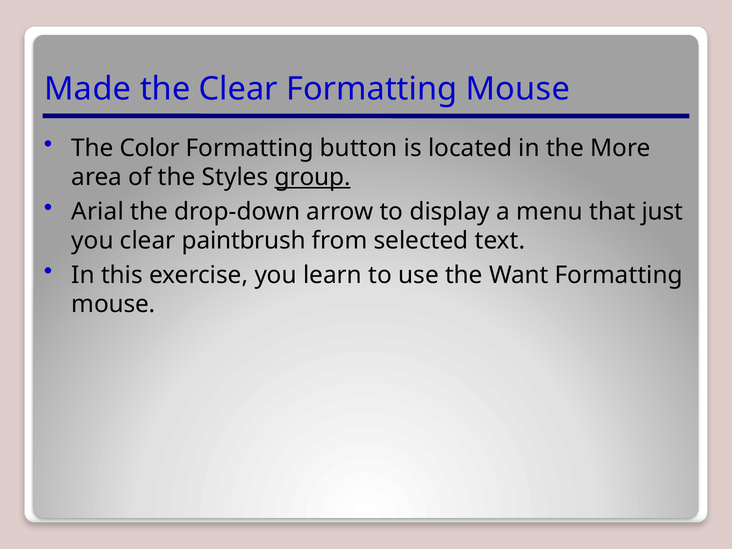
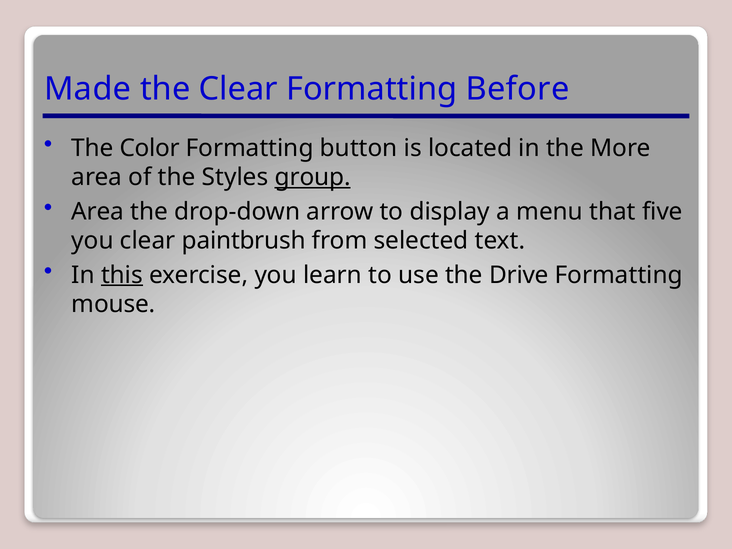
Clear Formatting Mouse: Mouse -> Before (518, 89)
Arial: Arial -> Area (98, 212)
just: just -> five (662, 212)
this underline: none -> present (122, 275)
Want: Want -> Drive (519, 275)
